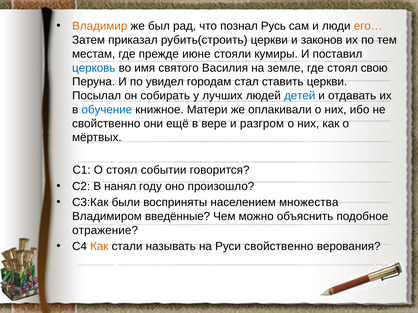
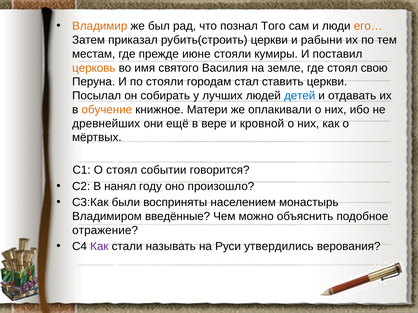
Русь: Русь -> Того (273, 26)
законов: законов -> рабыни (322, 40)
церковь colour: blue -> orange (94, 68)
по увидел: увидел -> стояли (165, 82)
обучение colour: blue -> orange (107, 110)
свойственно: свойственно -> древнейших (106, 124)
разгром: разгром -> кровной (262, 124)
множества: множества -> монастырь (309, 203)
Как colour: orange -> purple (99, 247)
Руси свойственно: свойственно -> утвердились (279, 247)
